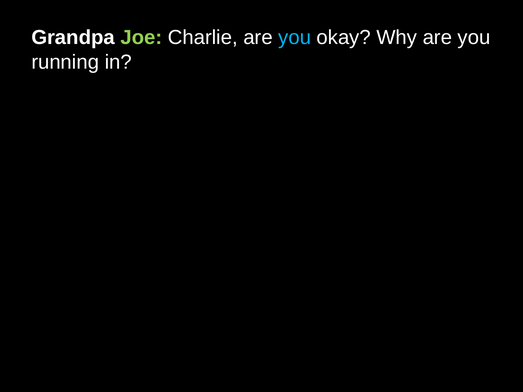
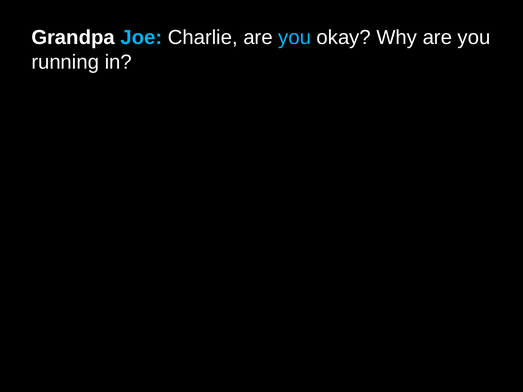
Joe colour: light green -> light blue (141, 38)
